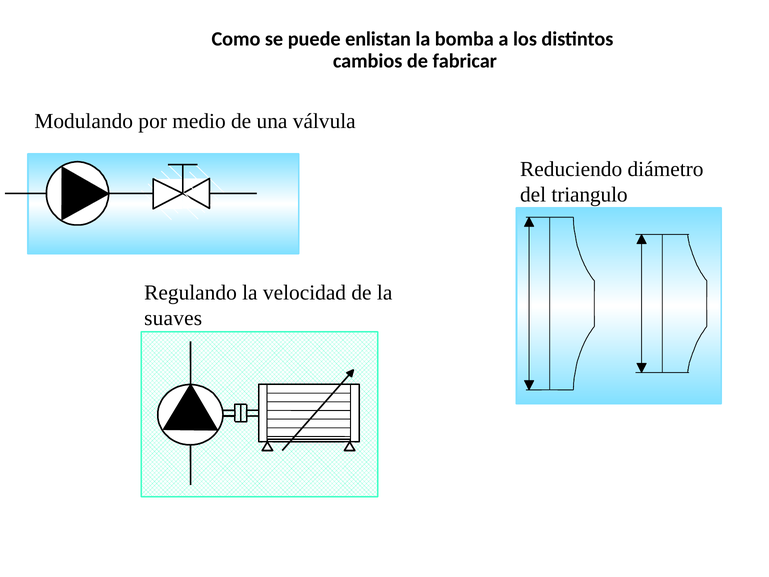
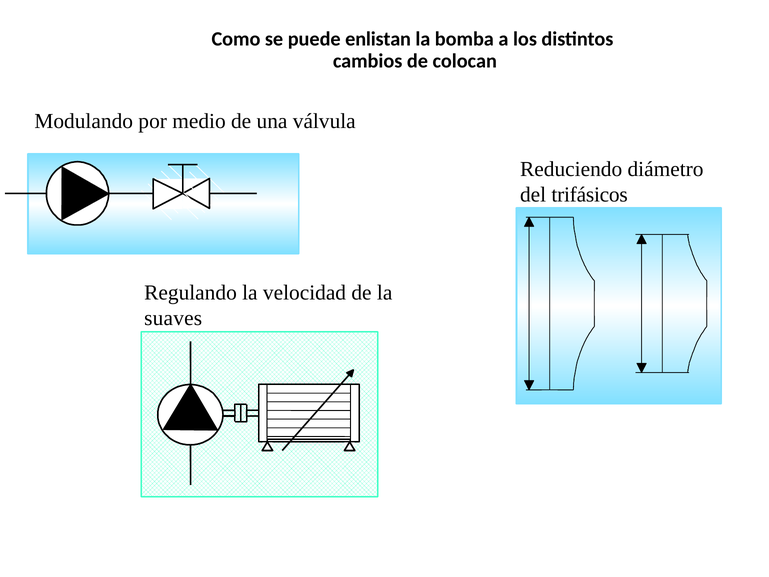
fabricar: fabricar -> colocan (465, 61)
triangulo: triangulo -> trifásicos (590, 195)
